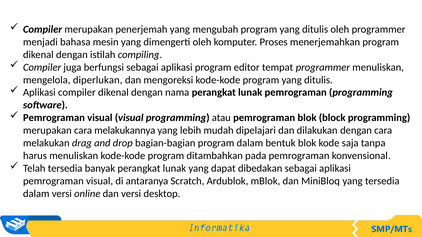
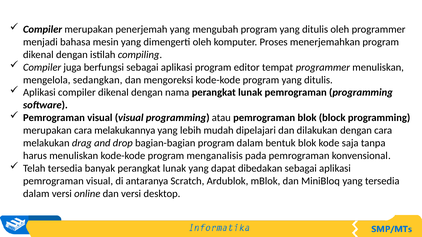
diperlukan: diperlukan -> sedangkan (98, 80)
ditambahkan: ditambahkan -> menganalisis (215, 156)
